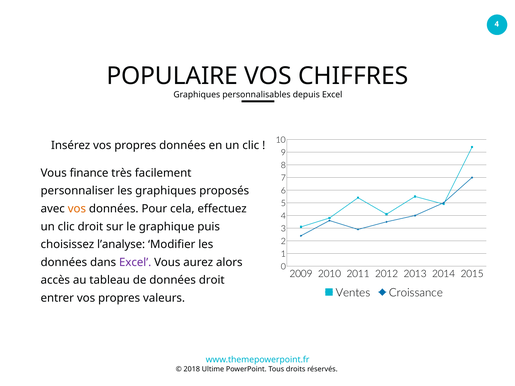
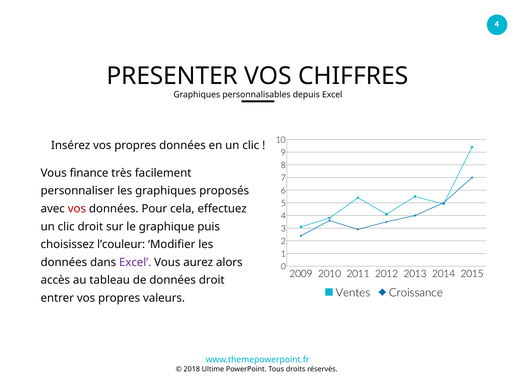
POPULAIRE: POPULAIRE -> PRESENTER (172, 76)
vos colour: orange -> red (77, 209)
l’analyse: l’analyse -> l’couleur (121, 245)
